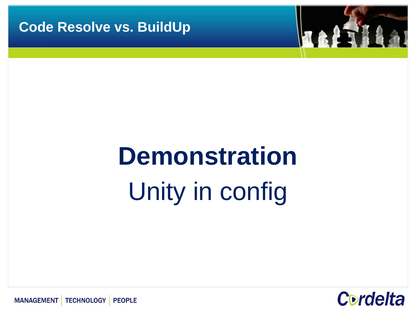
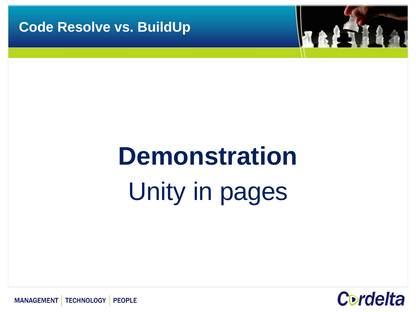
config: config -> pages (254, 192)
